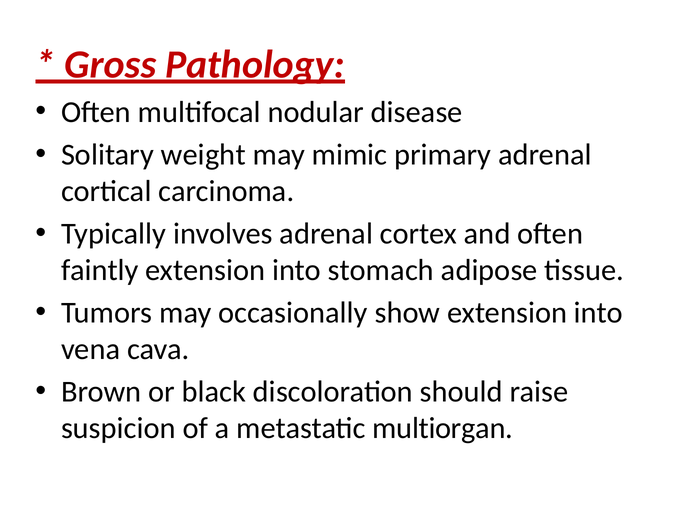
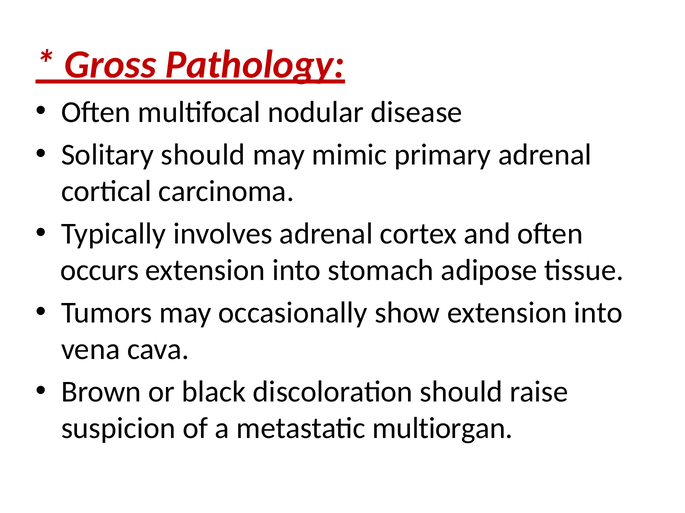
Solitary weight: weight -> should (203, 155)
faintly: faintly -> occurs (100, 271)
